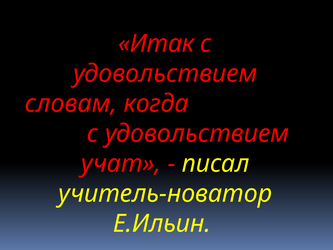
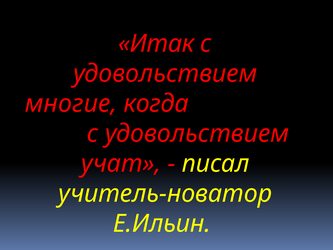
словам: словам -> многие (71, 104)
